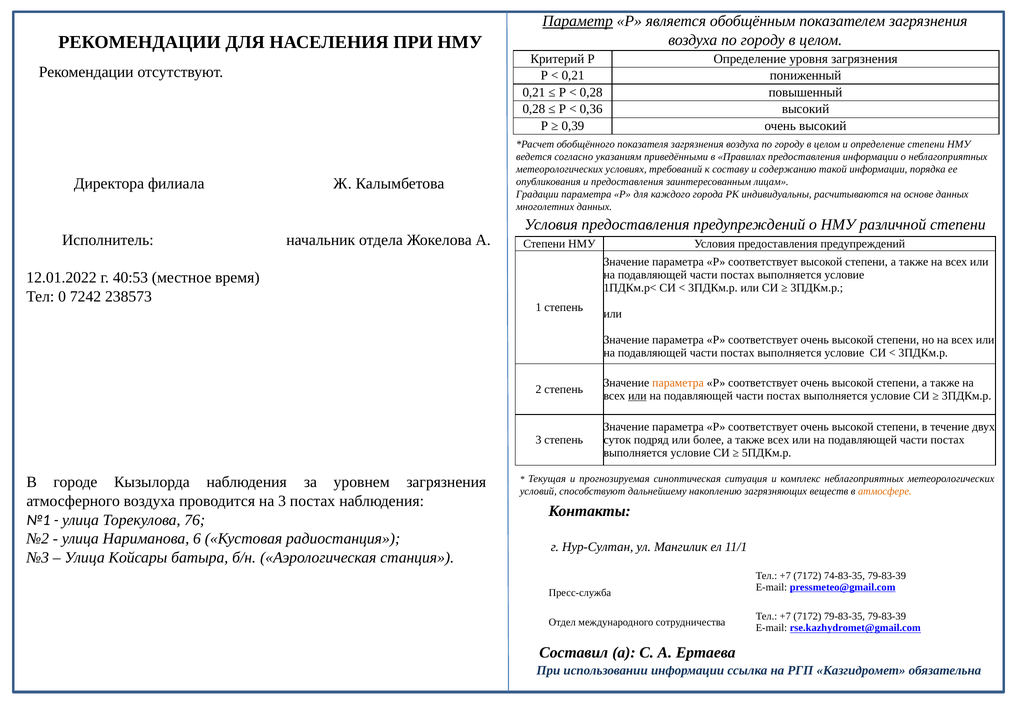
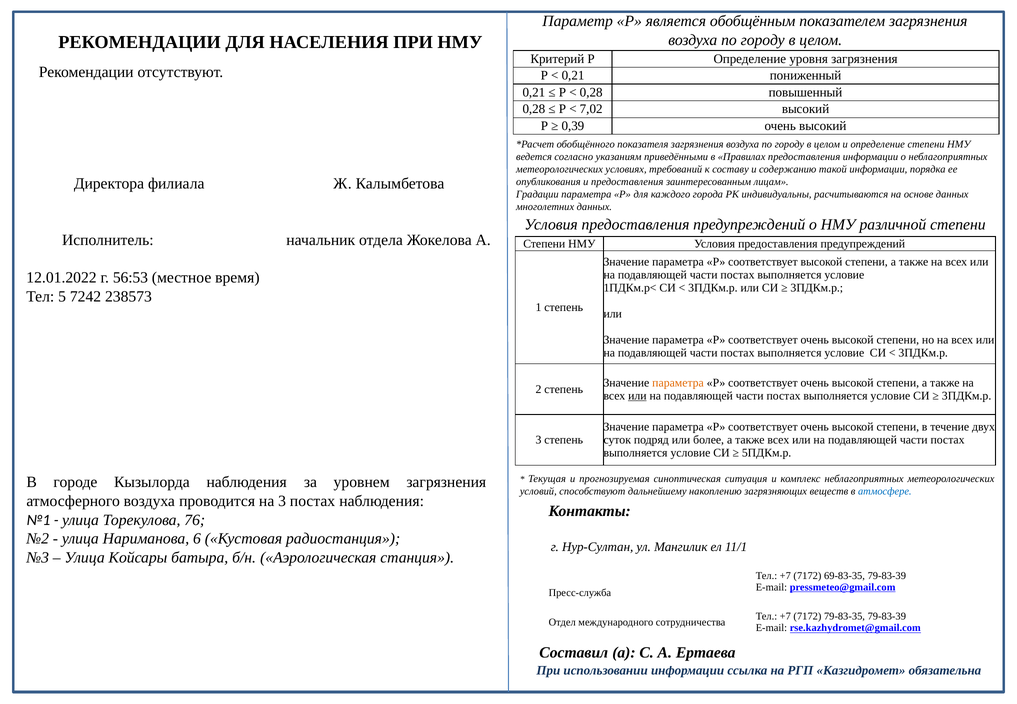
Параметр underline: present -> none (578, 21)
0,36: 0,36 -> 7,02 (591, 109)
40:53: 40:53 -> 56:53 (130, 278)
0: 0 -> 5 (62, 296)
атмосфере colour: orange -> blue (885, 491)
74-83-35: 74-83-35 -> 69-83-35 (845, 576)
